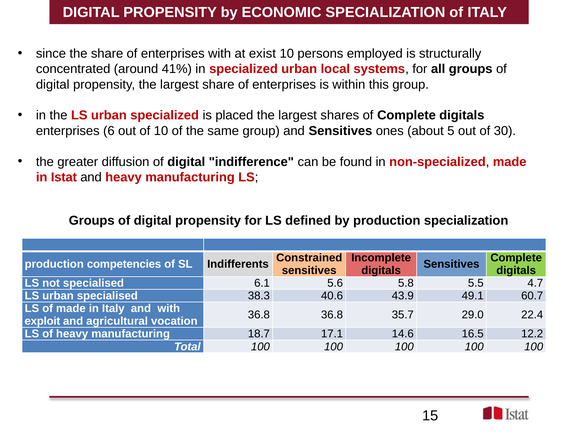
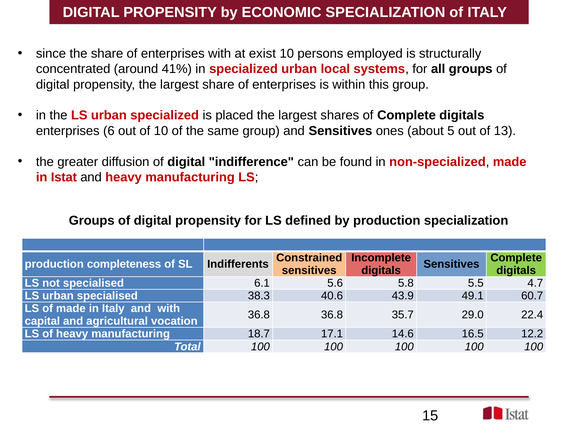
30: 30 -> 13 (505, 131)
competencies: competencies -> completeness (124, 265)
exploit: exploit -> capital (42, 322)
